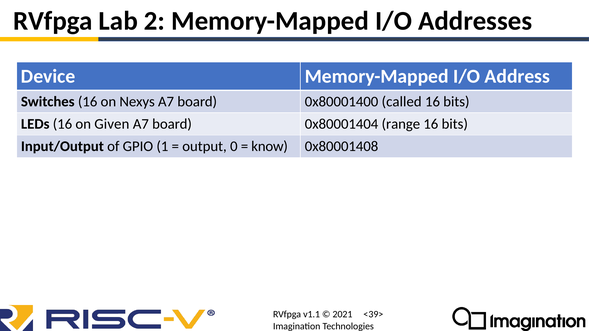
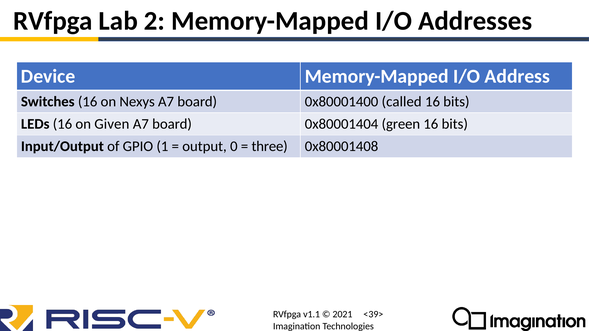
range: range -> green (401, 124)
know: know -> three (270, 147)
